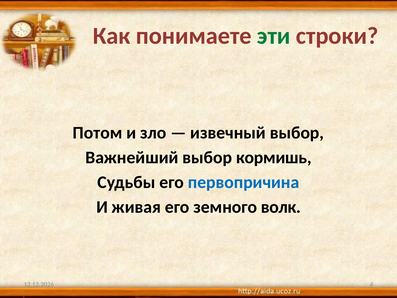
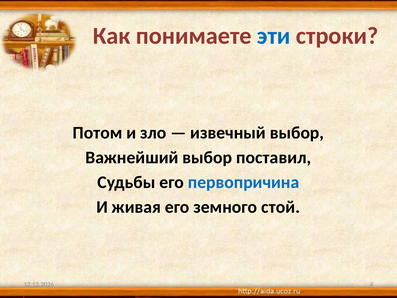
эти colour: green -> blue (274, 36)
кормишь: кормишь -> поставил (274, 157)
волк: волк -> стой (281, 207)
